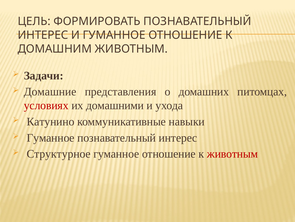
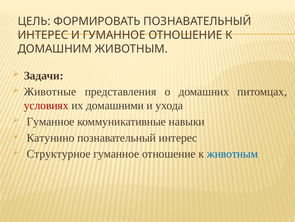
Домашние: Домашние -> Животные (50, 91)
Катунино: Катунино -> Гуманное (51, 121)
Гуманное: Гуманное -> Катунино (51, 137)
животным colour: red -> blue (232, 153)
